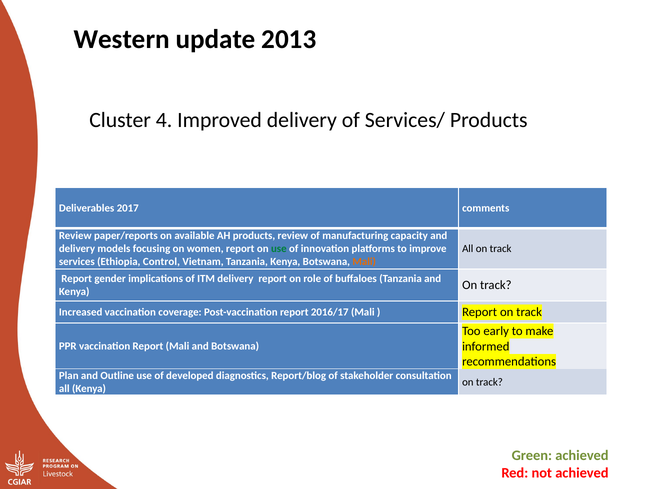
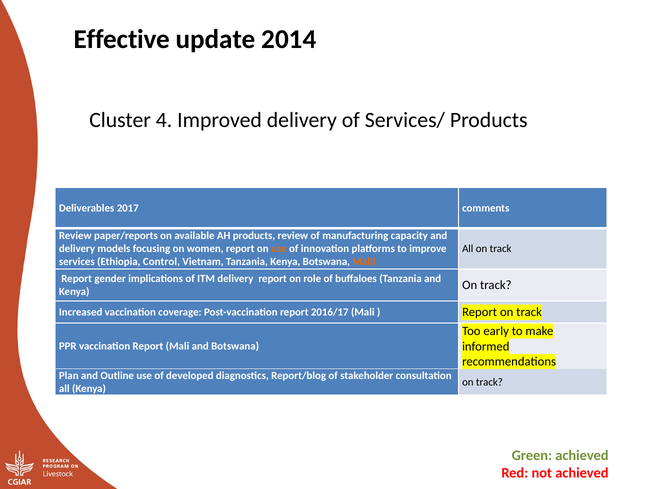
Western: Western -> Effective (122, 39)
2013: 2013 -> 2014 (289, 39)
use colour: green -> orange (279, 249)
